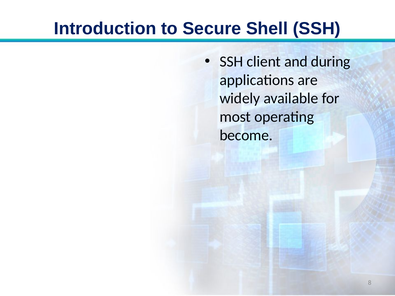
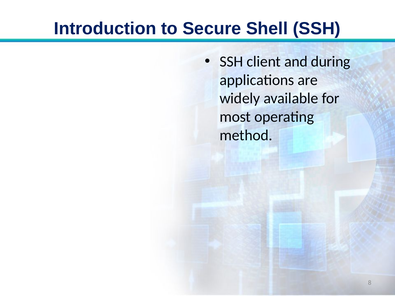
become: become -> method (246, 135)
